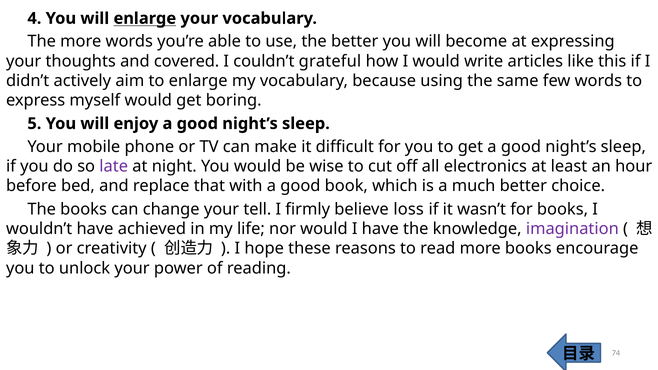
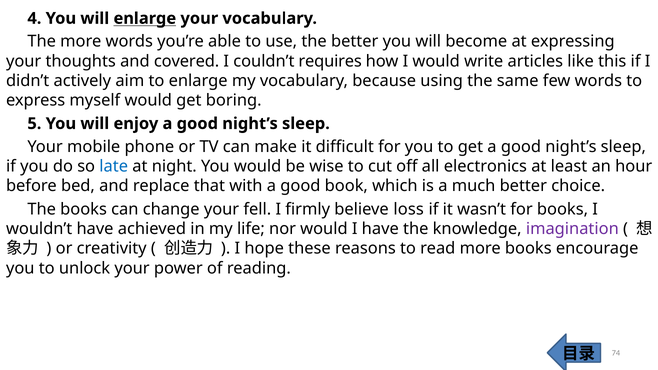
grateful: grateful -> requires (330, 61)
late colour: purple -> blue (114, 166)
tell: tell -> fell (257, 209)
